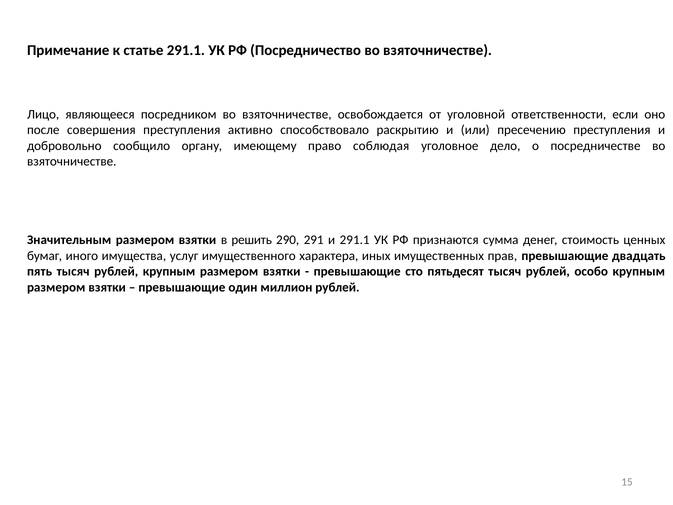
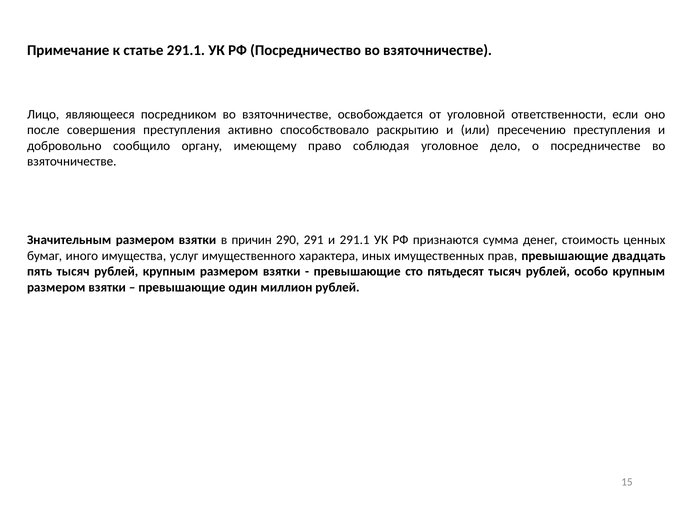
решить: решить -> причин (252, 240)
